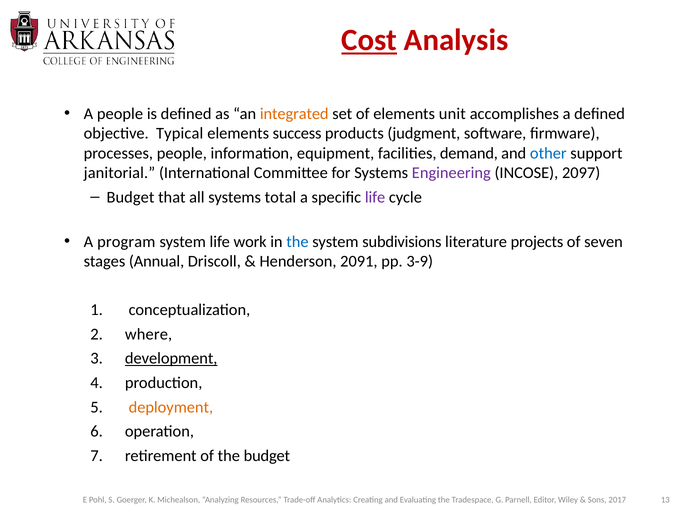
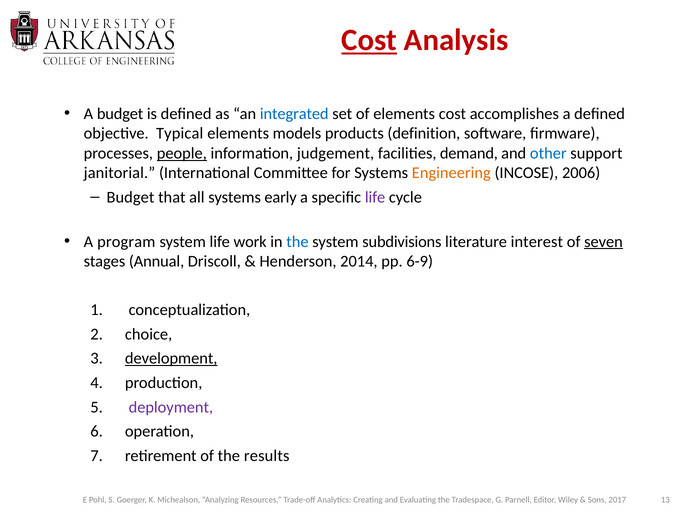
A people: people -> budget (120, 114)
integrated colour: orange -> blue (294, 114)
elements unit: unit -> cost (452, 114)
success: success -> models (297, 133)
judgment: judgment -> definition (424, 133)
people underline: none -> present (182, 153)
equipment: equipment -> judgement (336, 153)
Engineering colour: purple -> orange (451, 173)
2097: 2097 -> 2006 (581, 173)
total: total -> early (281, 197)
projects: projects -> interest (537, 241)
seven underline: none -> present (603, 241)
2091: 2091 -> 2014 (359, 261)
3-9: 3-9 -> 6-9 (420, 261)
where: where -> choice (149, 334)
deployment colour: orange -> purple (171, 407)
the budget: budget -> results (267, 455)
